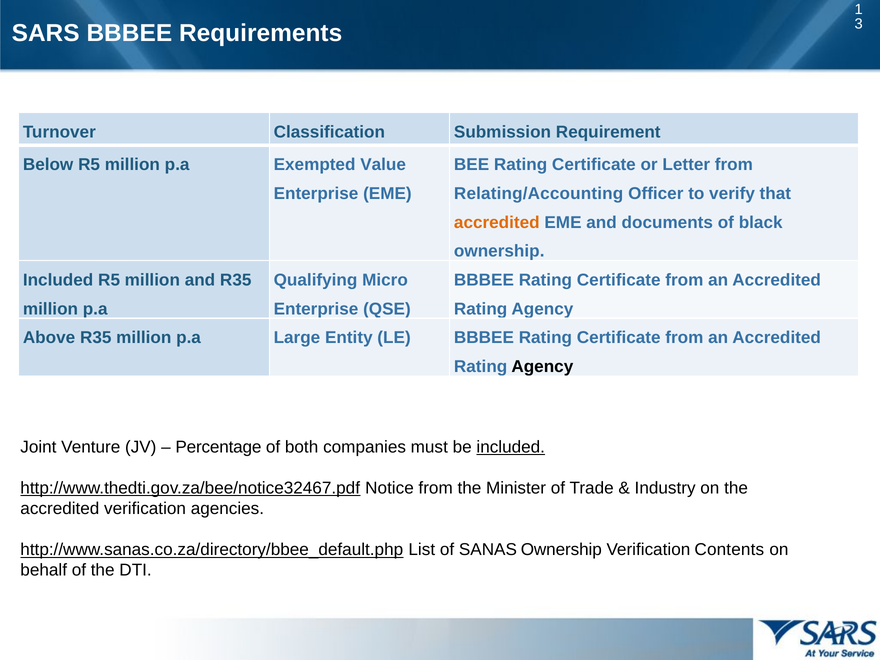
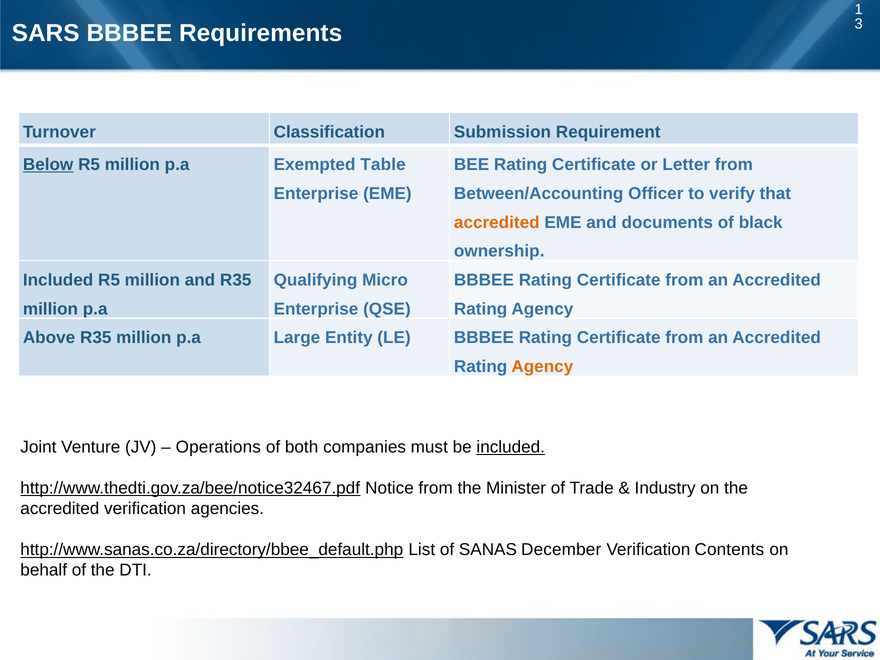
Below underline: none -> present (48, 165)
Value: Value -> Table (383, 165)
Relating/Accounting: Relating/Accounting -> Between/Accounting (539, 194)
Agency colour: black -> orange (542, 367)
Percentage: Percentage -> Operations (218, 447)
SANAS Ownership: Ownership -> December (561, 550)
